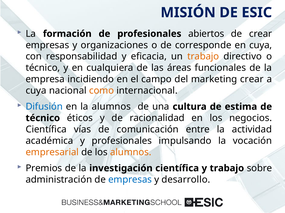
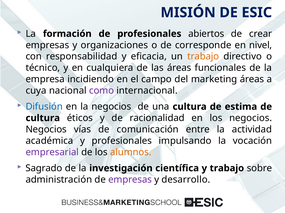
en cuya: cuya -> nivel (261, 45)
marketing crear: crear -> áreas (252, 79)
como colour: orange -> purple (102, 91)
la alumnos: alumnos -> negocios (111, 107)
técnico: técnico -> cultura (43, 118)
Científica: Científica -> Negocios (46, 130)
empresarial colour: orange -> purple (52, 153)
Premios: Premios -> Sagrado (44, 169)
empresas colour: blue -> purple (130, 180)
